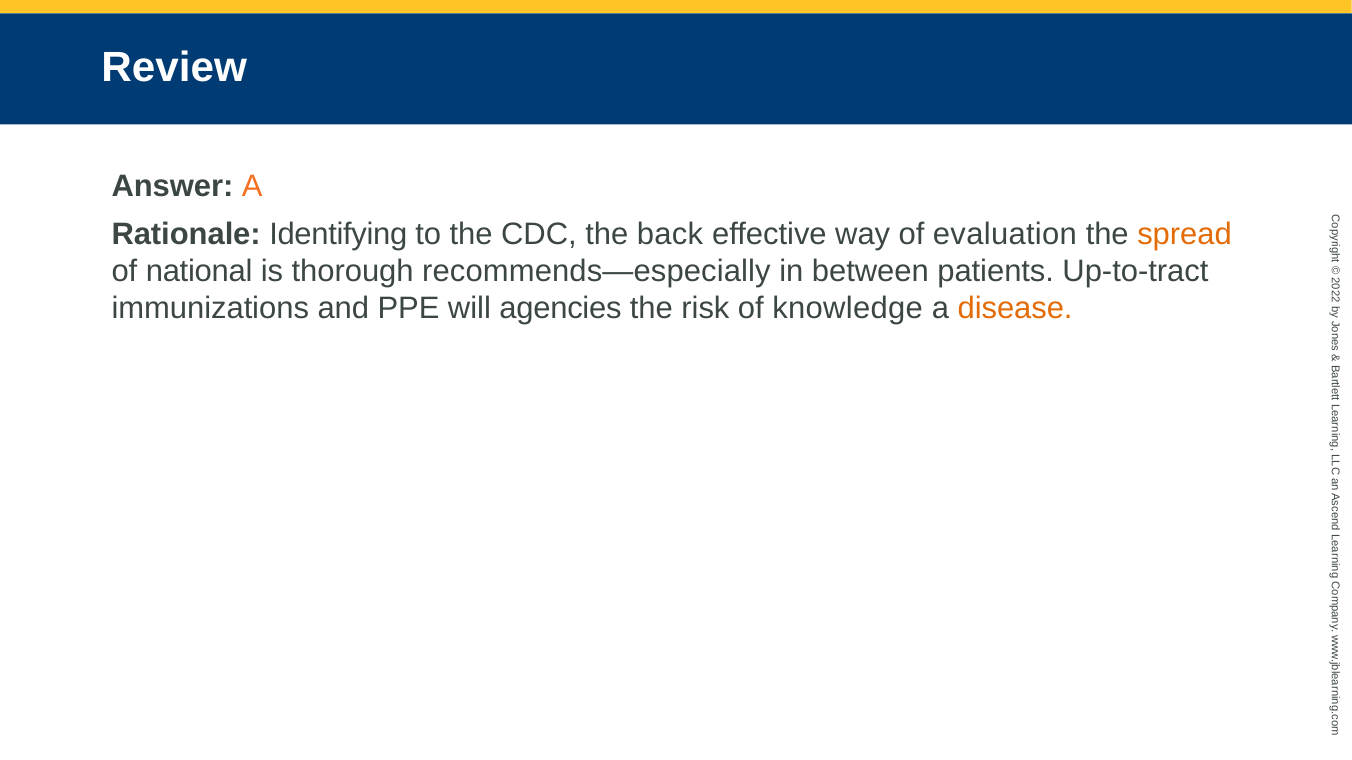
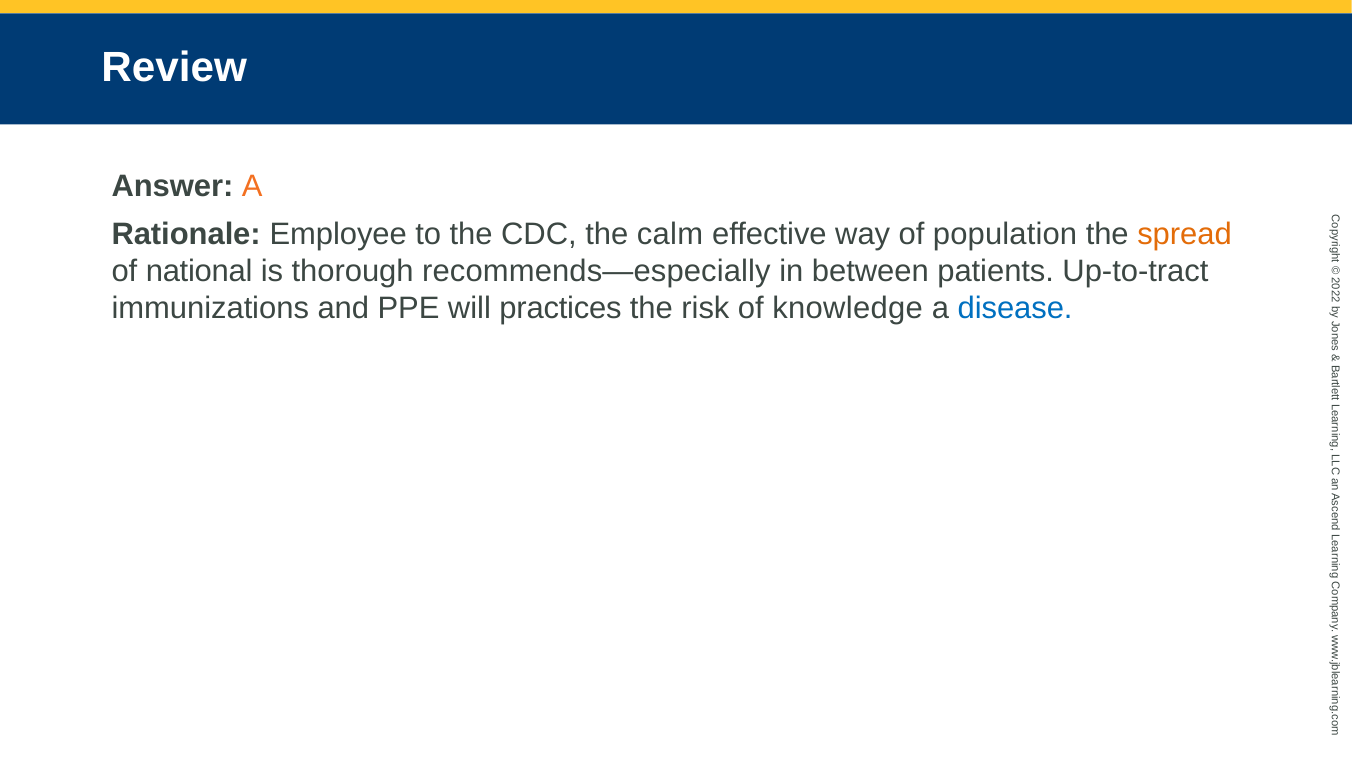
Identifying: Identifying -> Employee (338, 234)
back: back -> calm (670, 234)
evaluation: evaluation -> population (1005, 234)
agencies: agencies -> practices (560, 309)
disease colour: orange -> blue (1015, 309)
